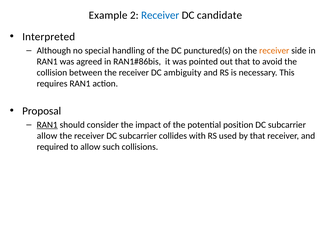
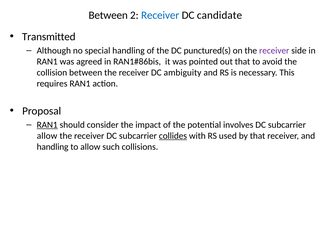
Example: Example -> Between (108, 15)
Interpreted: Interpreted -> Transmitted (49, 37)
receiver colour: orange -> purple (274, 51)
position: position -> involves (238, 125)
collides underline: none -> present (173, 136)
required: required -> handling (53, 147)
